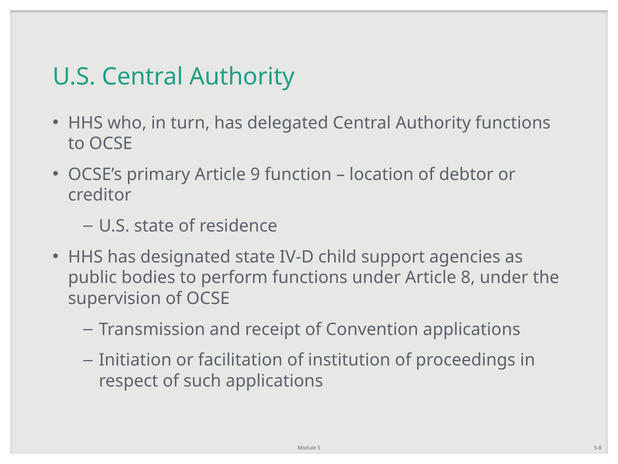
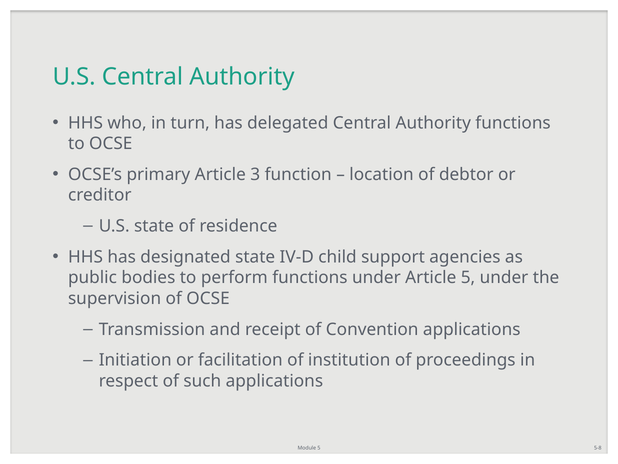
9: 9 -> 3 (255, 174)
Article 8: 8 -> 5 (468, 277)
